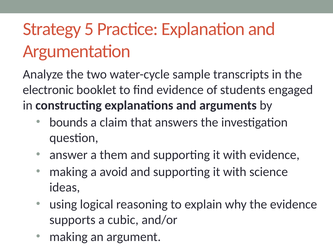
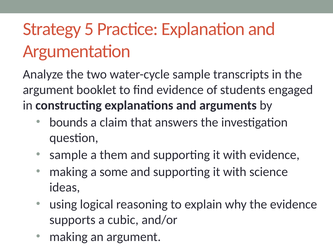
electronic: electronic -> argument (48, 90)
answer: answer -> sample (68, 155)
avoid: avoid -> some (114, 172)
